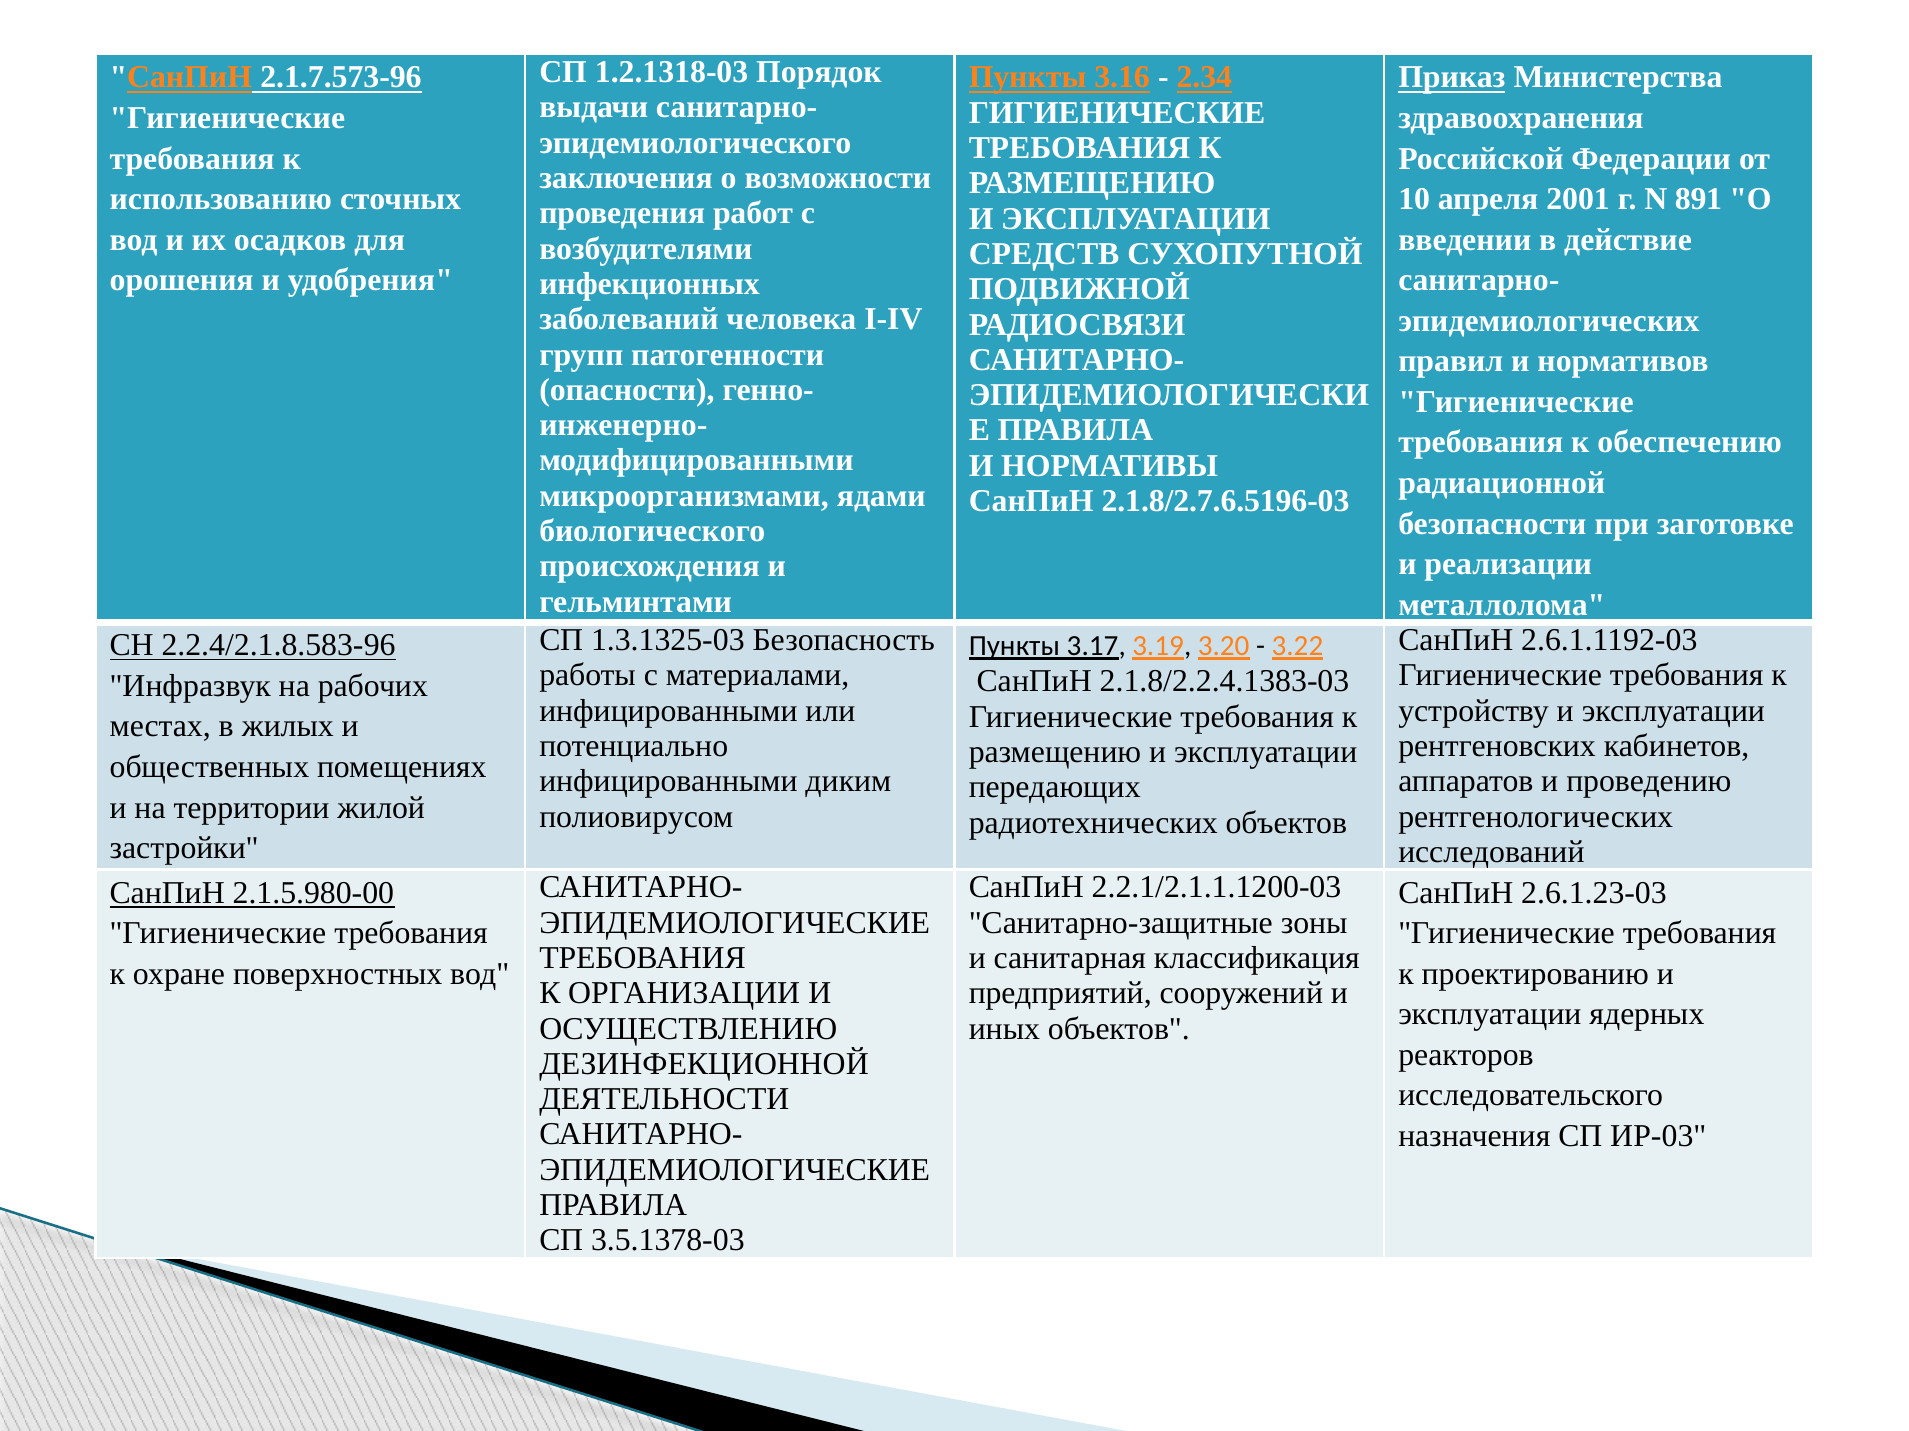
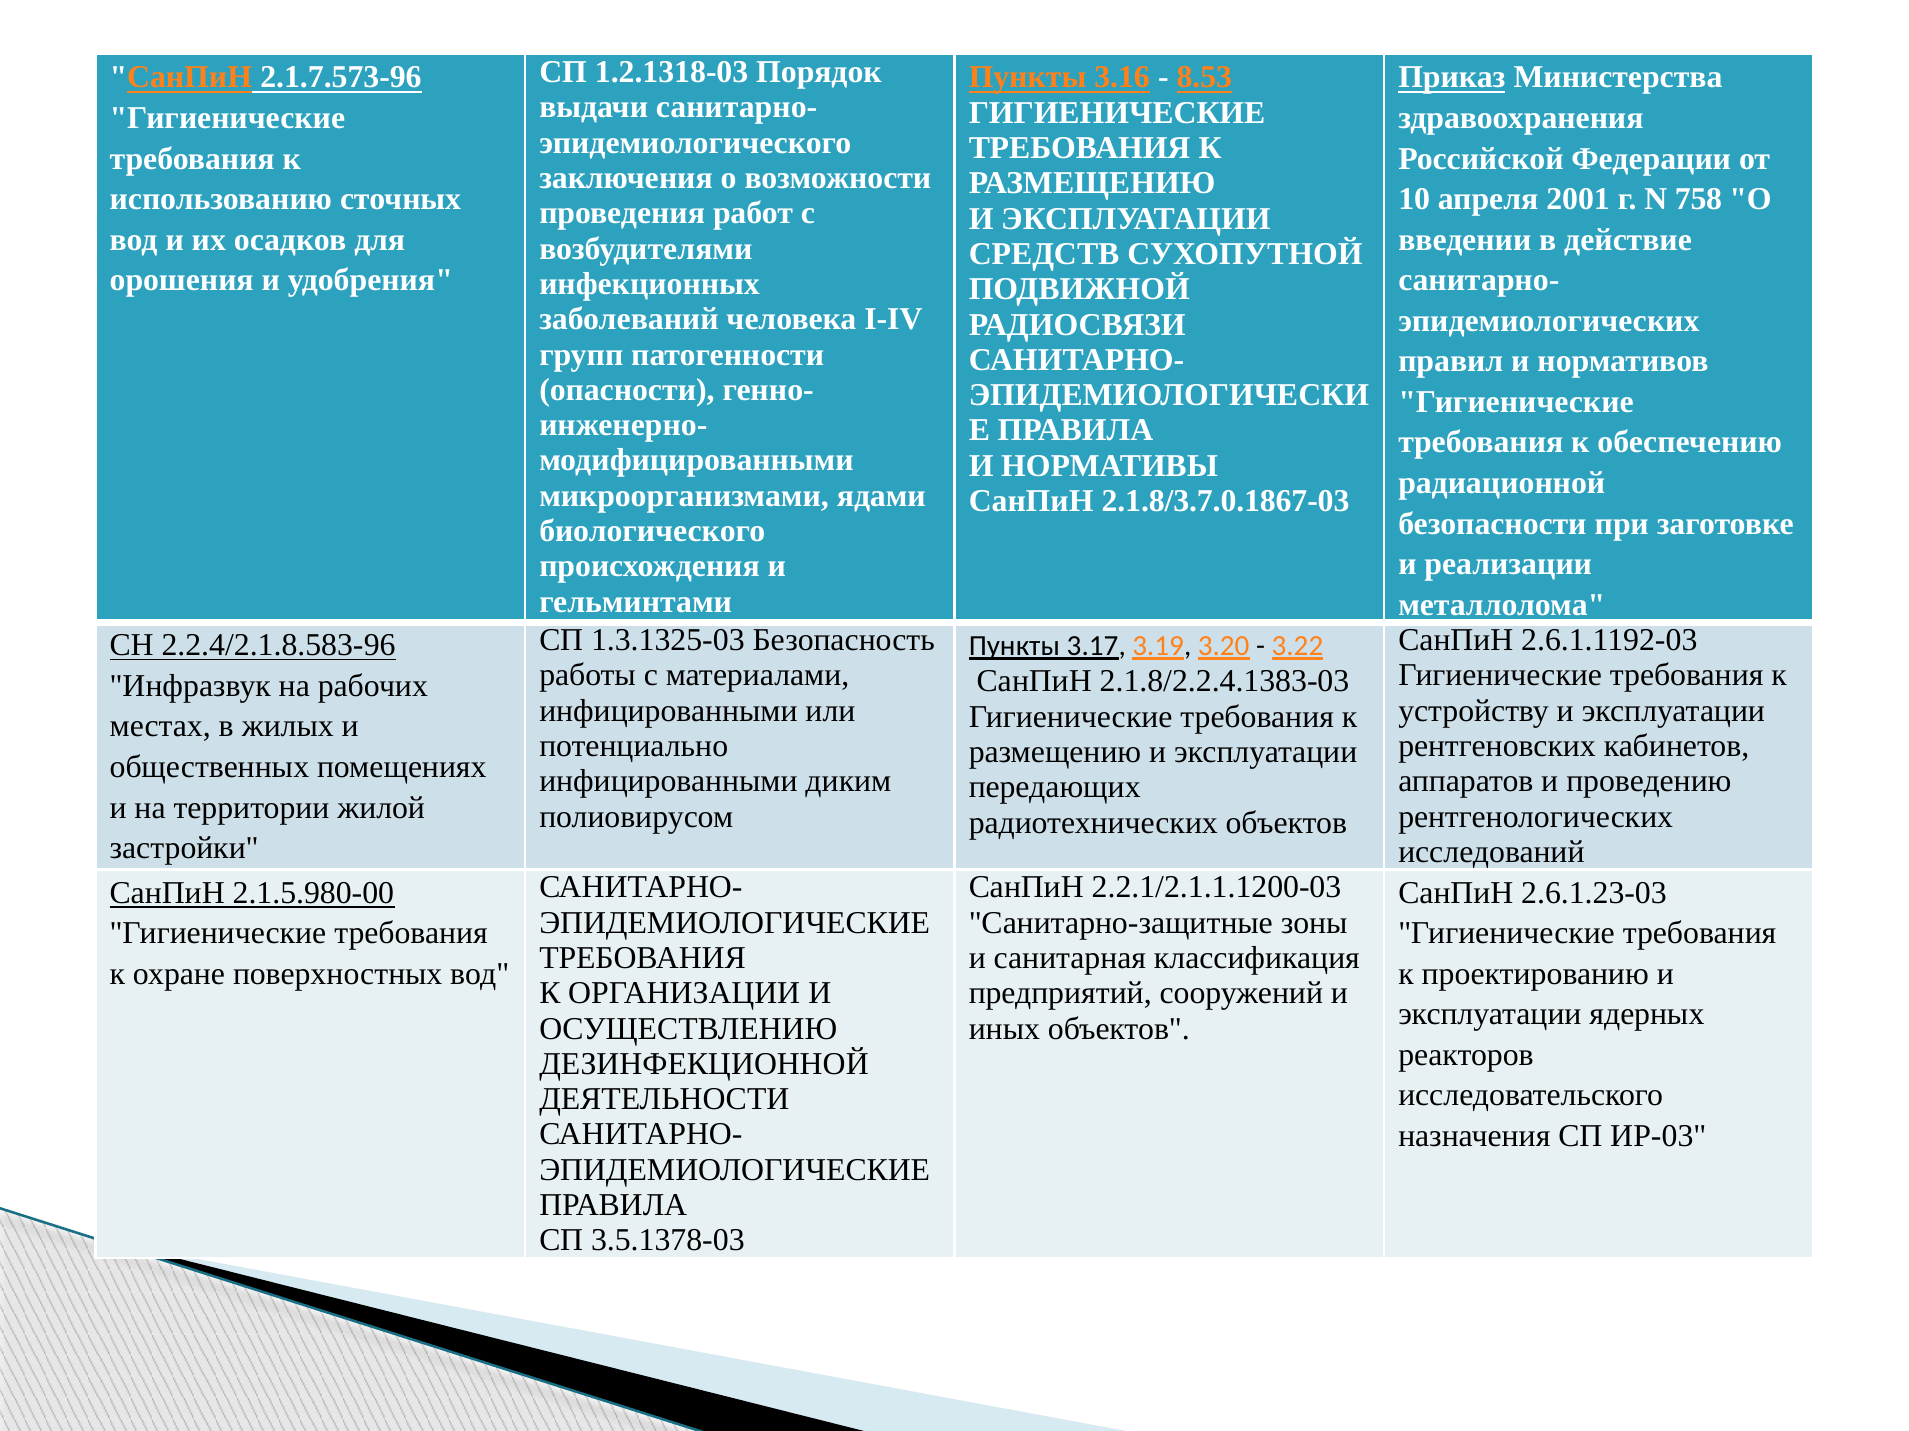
2.34: 2.34 -> 8.53 (1204, 77)
891: 891 -> 758 (1698, 199)
2.1.8/2.7.6.5196-03: 2.1.8/2.7.6.5196-03 -> 2.1.8/3.7.0.1867-03 (1226, 501)
